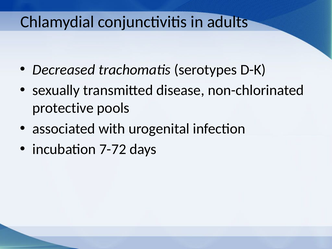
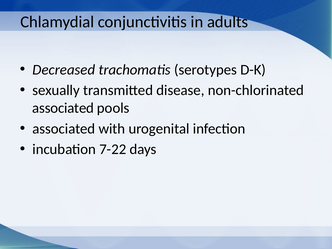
protective: protective -> associated (63, 108)
7-72: 7-72 -> 7-22 (113, 149)
